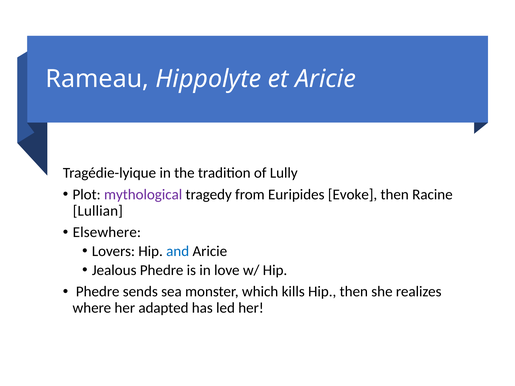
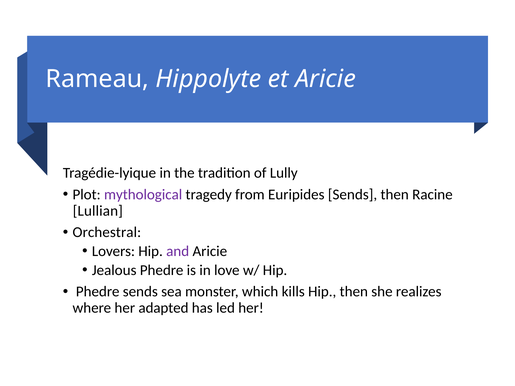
Euripides Evoke: Evoke -> Sends (353, 195)
Elsewhere: Elsewhere -> Orchestral (107, 233)
and colour: blue -> purple (178, 251)
